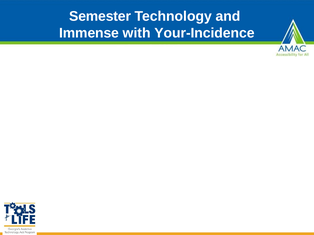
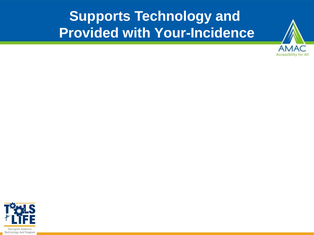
Semester: Semester -> Supports (100, 16)
Immense: Immense -> Provided (89, 33)
